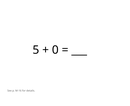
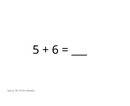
0: 0 -> 6 (55, 50)
